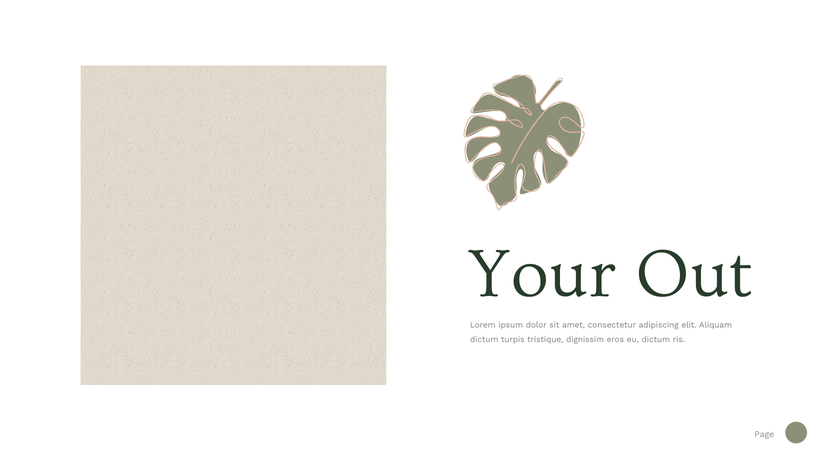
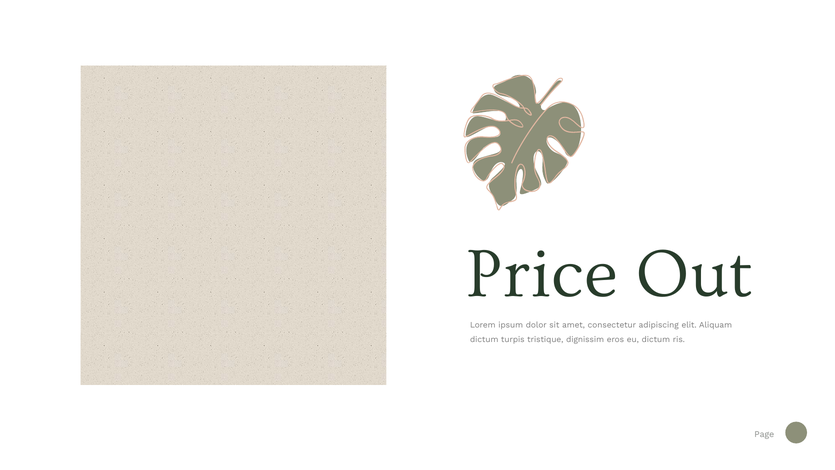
Your: Your -> Price (542, 273)
